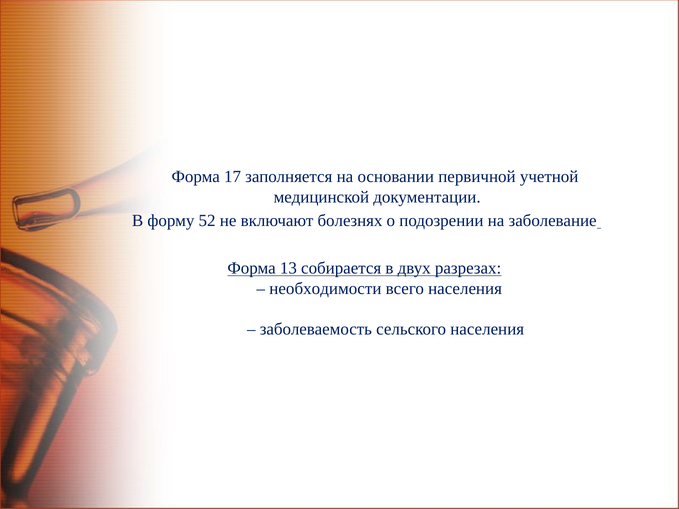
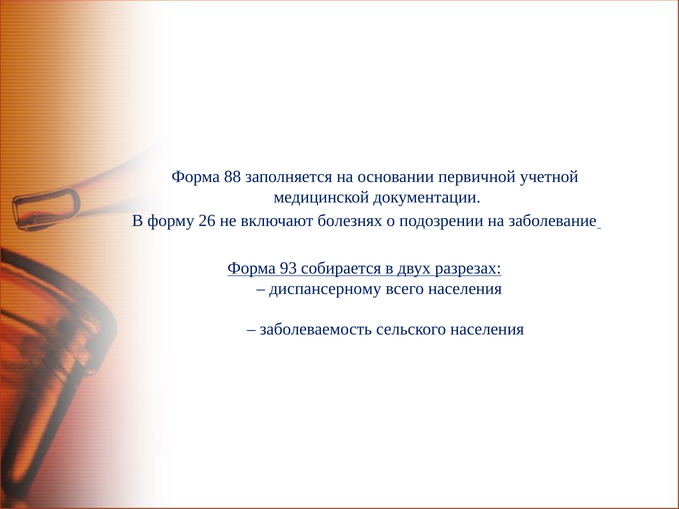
17: 17 -> 88 (233, 177)
52: 52 -> 26 (207, 221)
13: 13 -> 93 (288, 268)
необходимости: необходимости -> диспансерному (325, 289)
